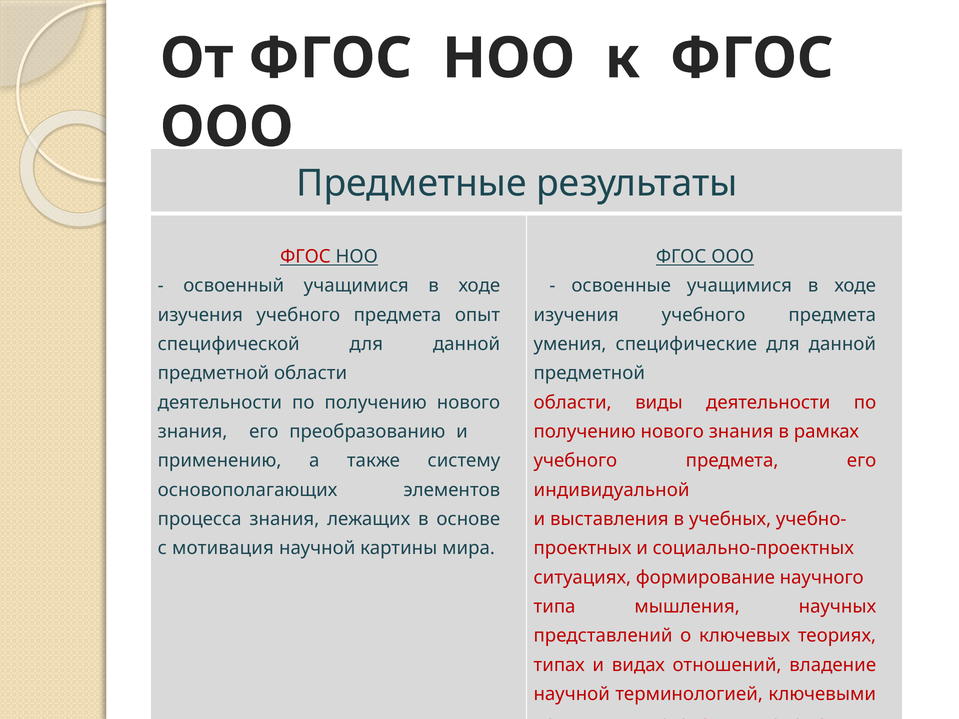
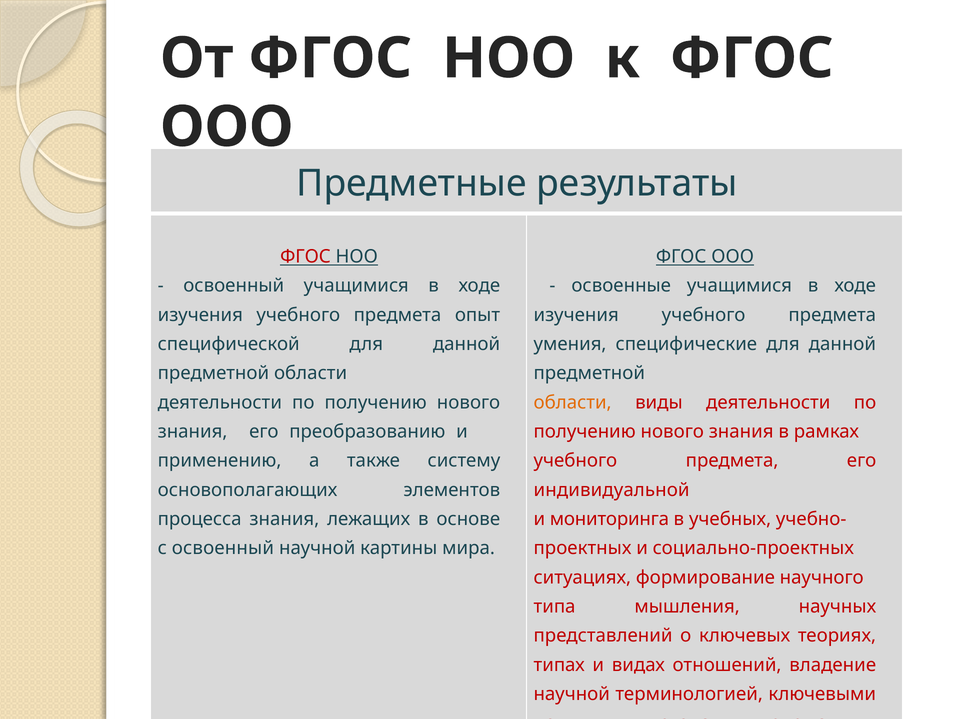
области colour: red -> orange (573, 403)
выставления: выставления -> мониторинга (609, 519)
с мотивация: мотивация -> освоенный (223, 548)
